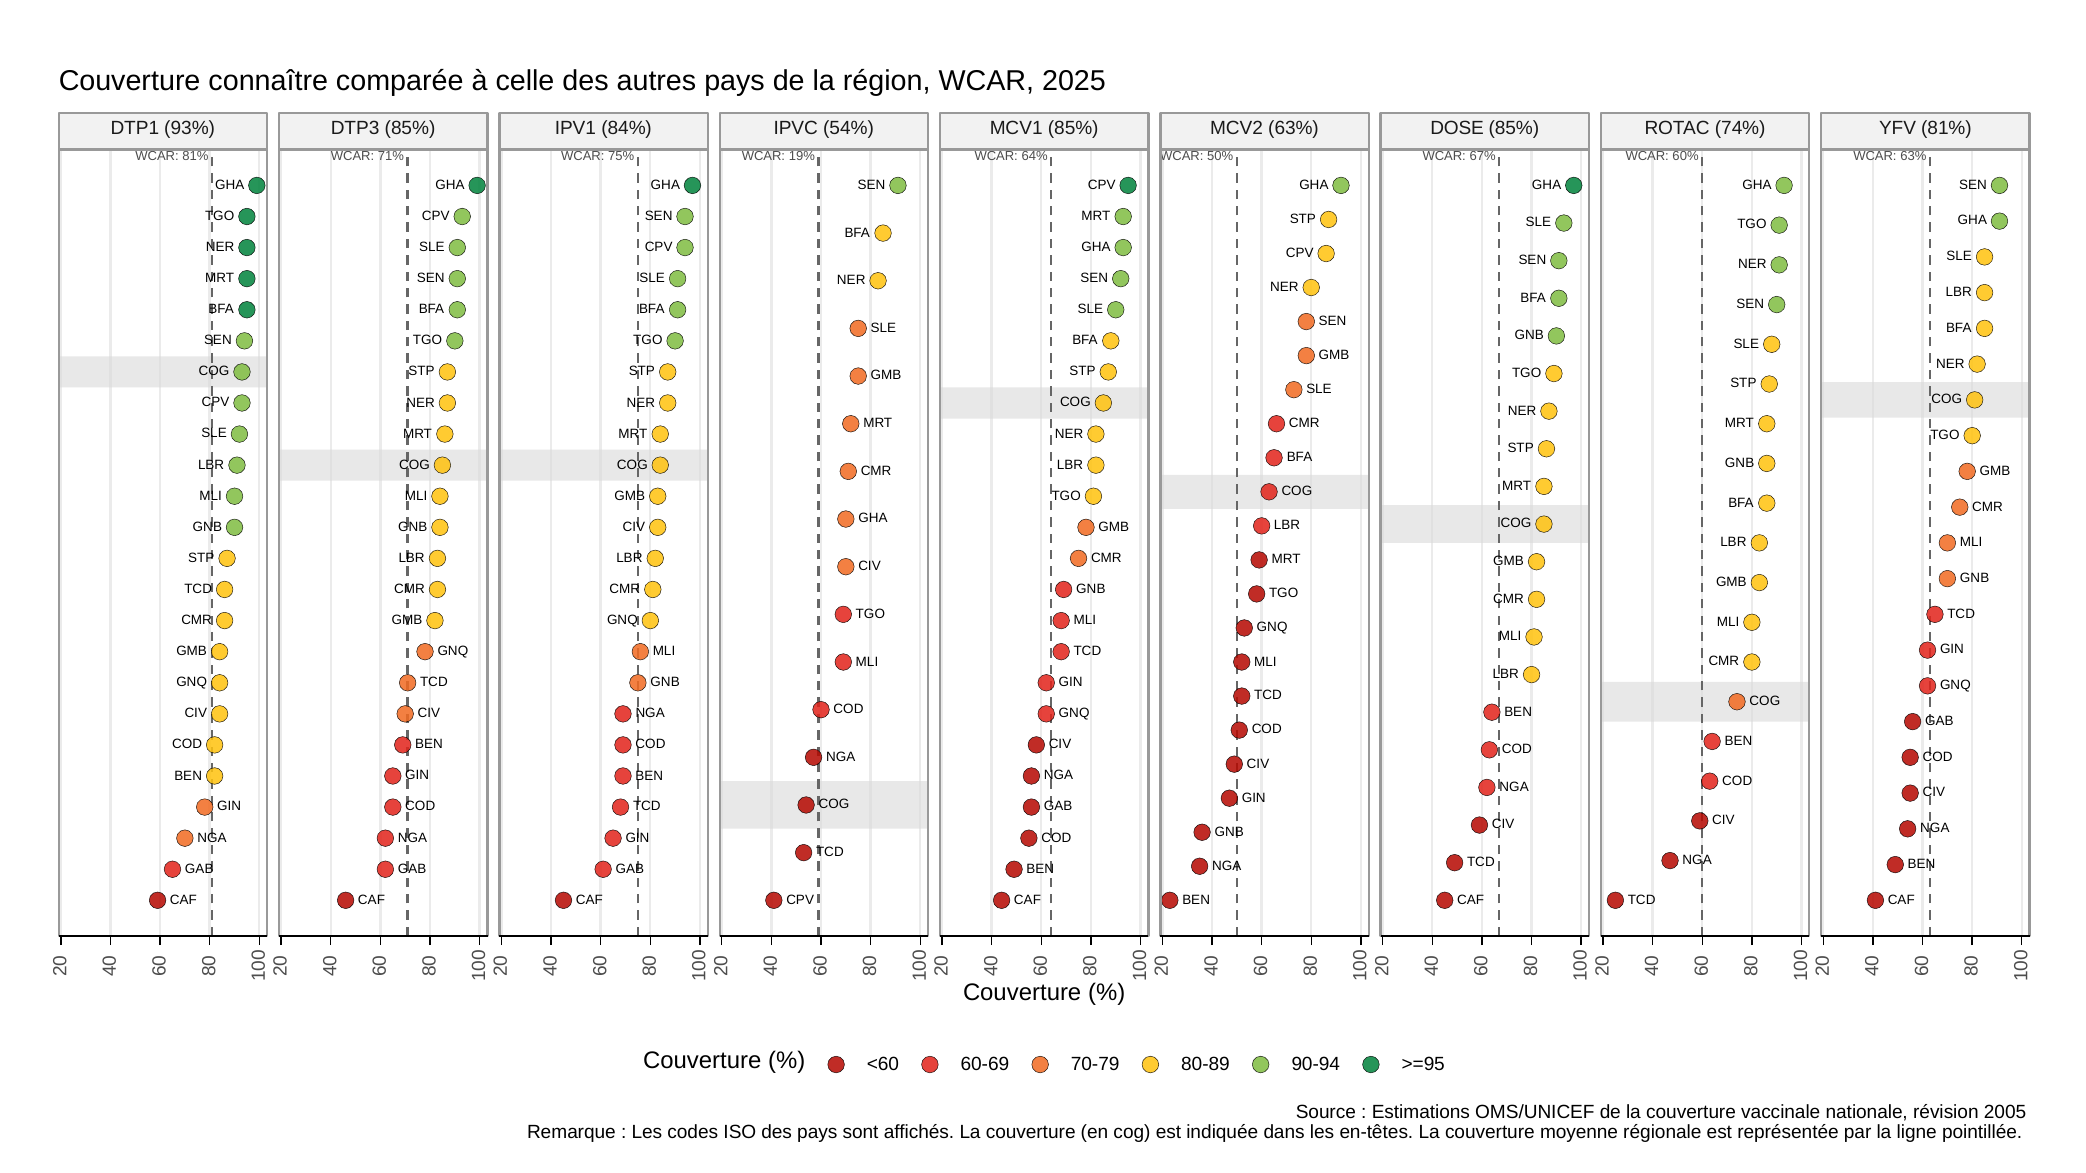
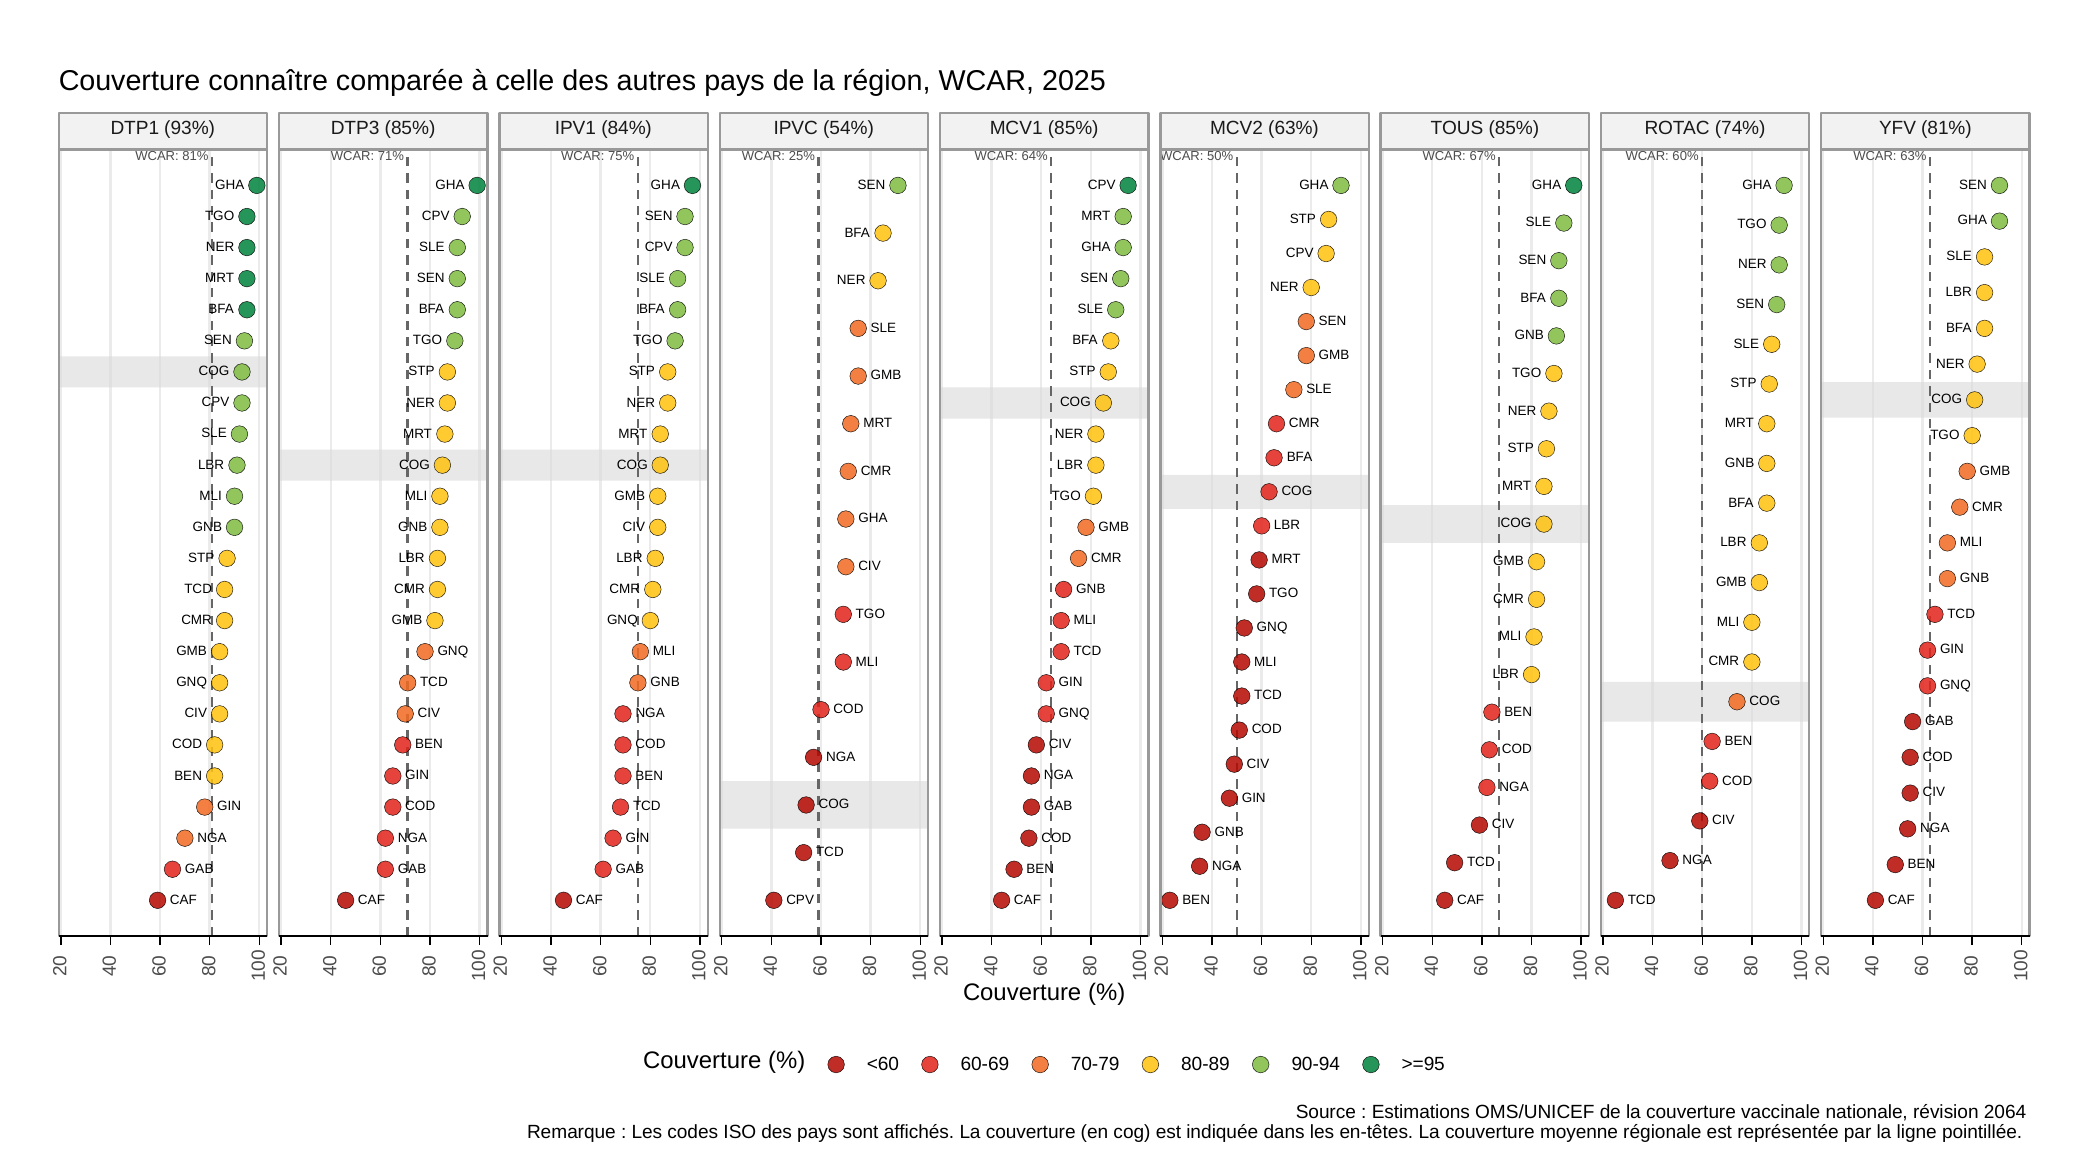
DOSE: DOSE -> TOUS (1457, 129)
19%: 19% -> 25% (802, 157)
2005: 2005 -> 2064 (2005, 1112)
